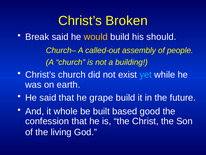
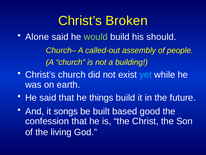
Break: Break -> Alone (37, 37)
would colour: yellow -> light green (96, 37)
grape: grape -> things (101, 97)
whole: whole -> songs (66, 111)
